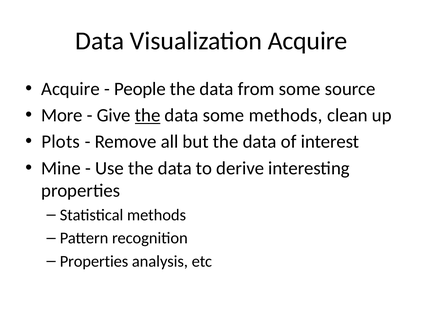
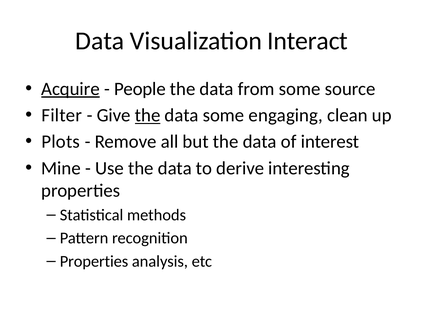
Visualization Acquire: Acquire -> Interact (308, 41)
Acquire underline: none -> present (71, 89)
More: More -> Filter (62, 115)
some methods: methods -> engaging (286, 115)
